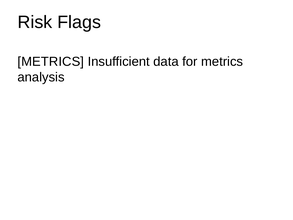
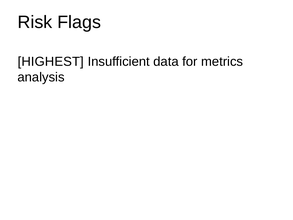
METRICS: METRICS -> HIGHEST (51, 61)
